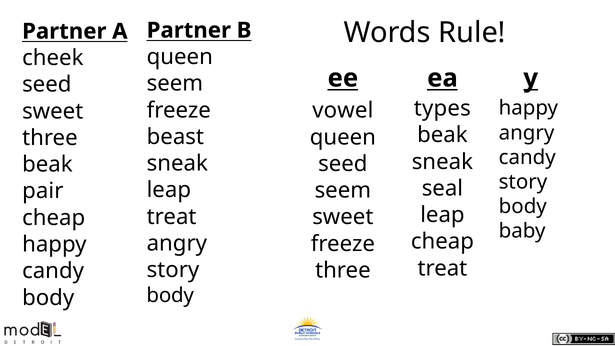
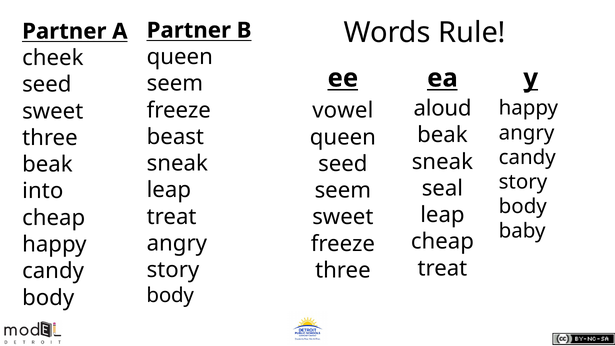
types: types -> aloud (443, 108)
pair: pair -> into (43, 191)
